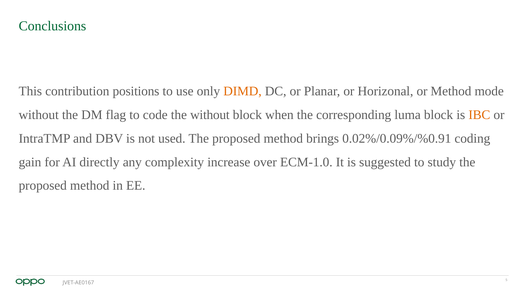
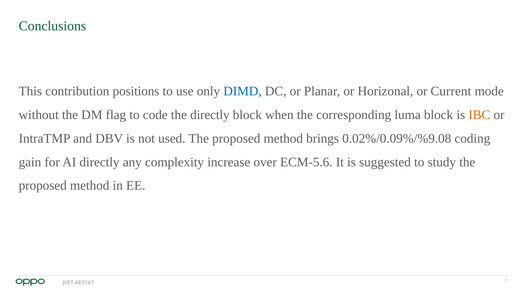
DIMD colour: orange -> blue (243, 91)
or Method: Method -> Current (451, 91)
the without: without -> directly (210, 115)
0.02%/0.09%/%0.91: 0.02%/0.09%/%0.91 -> 0.02%/0.09%/%9.08 (397, 139)
ECM-1.0: ECM-1.0 -> ECM-5.6 (306, 162)
